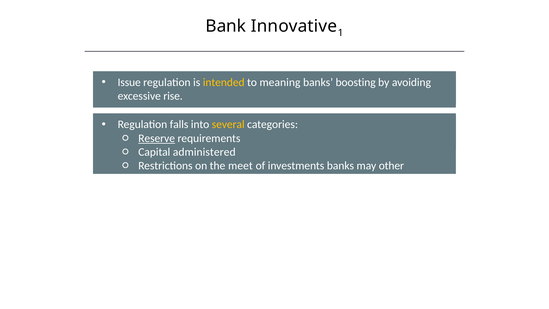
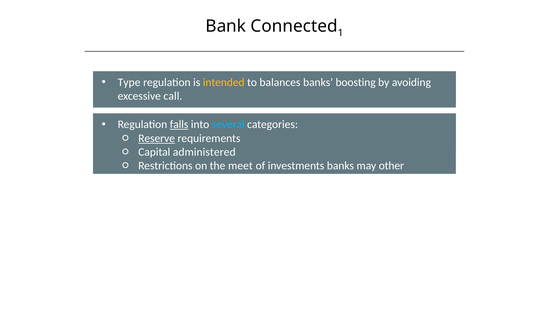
Innovative: Innovative -> Connected (294, 26)
Issue: Issue -> Type (129, 82)
meaning: meaning -> balances (280, 82)
rise: rise -> call (173, 96)
falls underline: none -> present (179, 124)
several colour: yellow -> light blue (228, 124)
